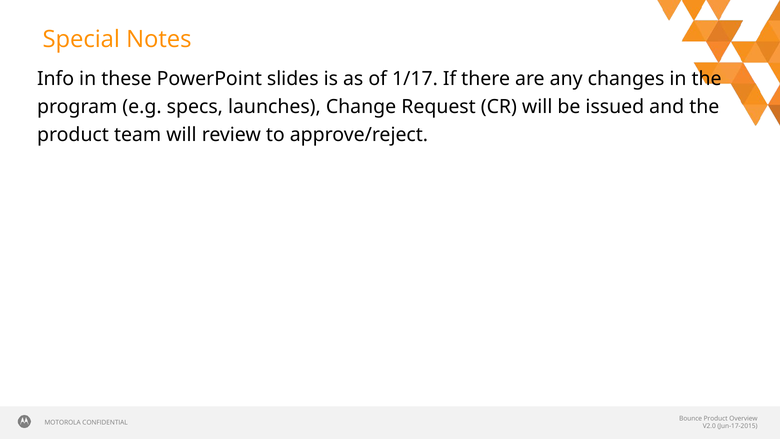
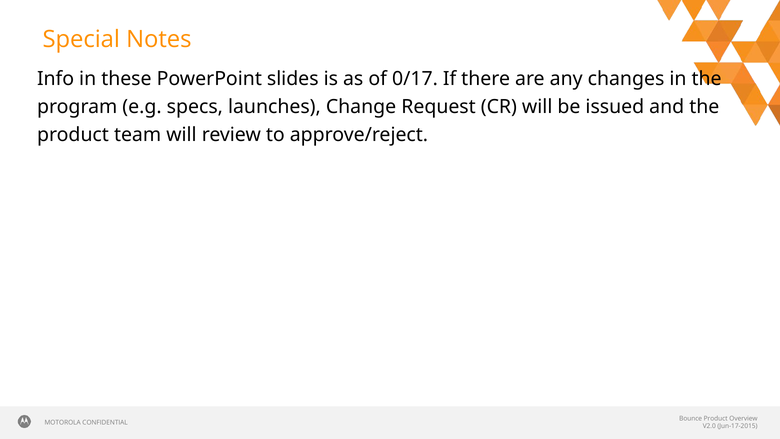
1/17: 1/17 -> 0/17 (415, 79)
